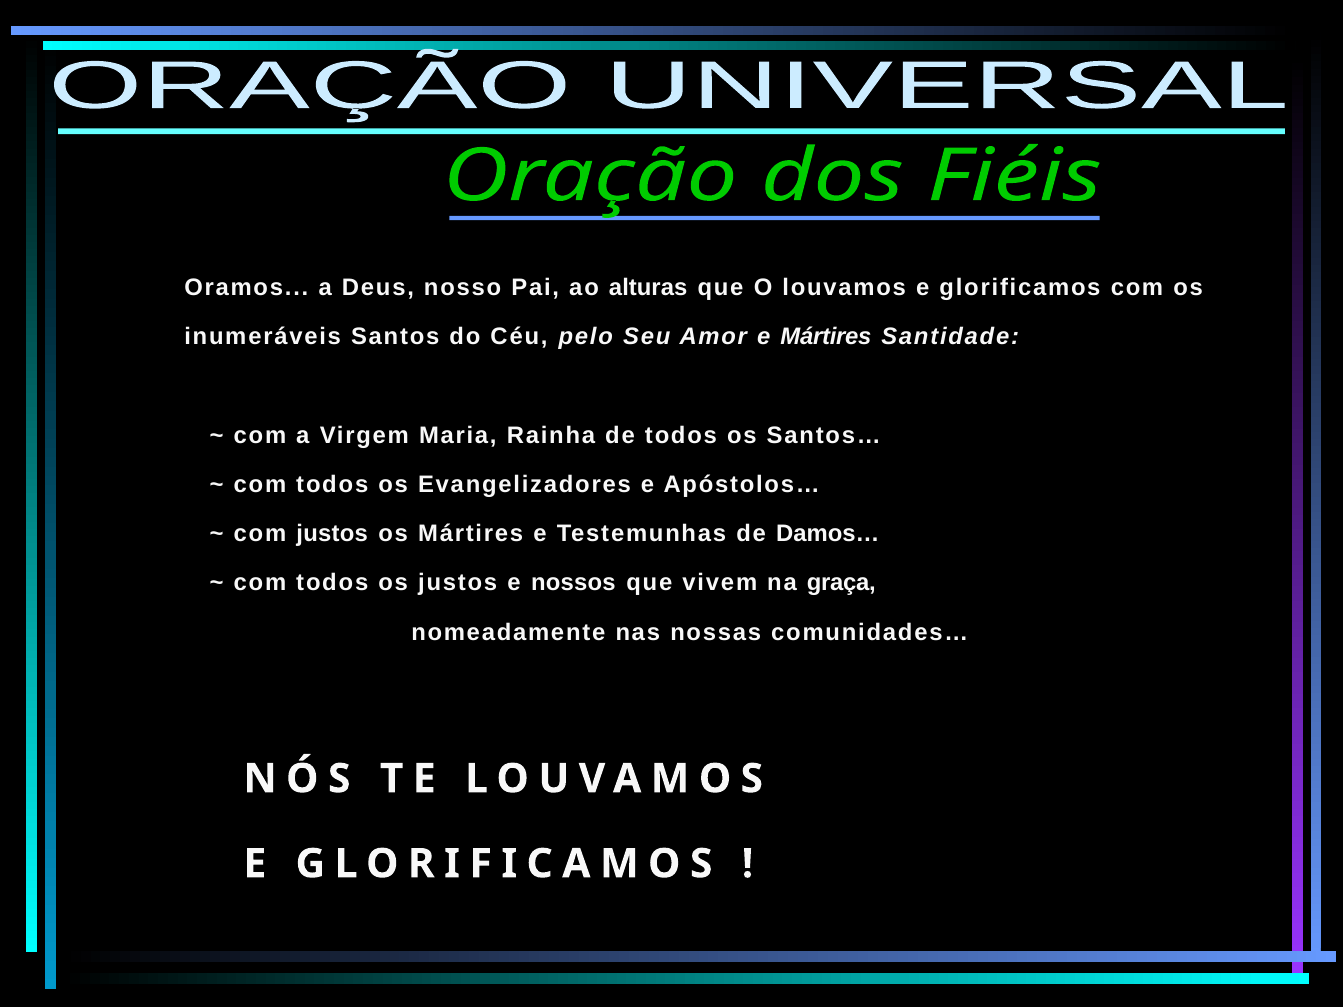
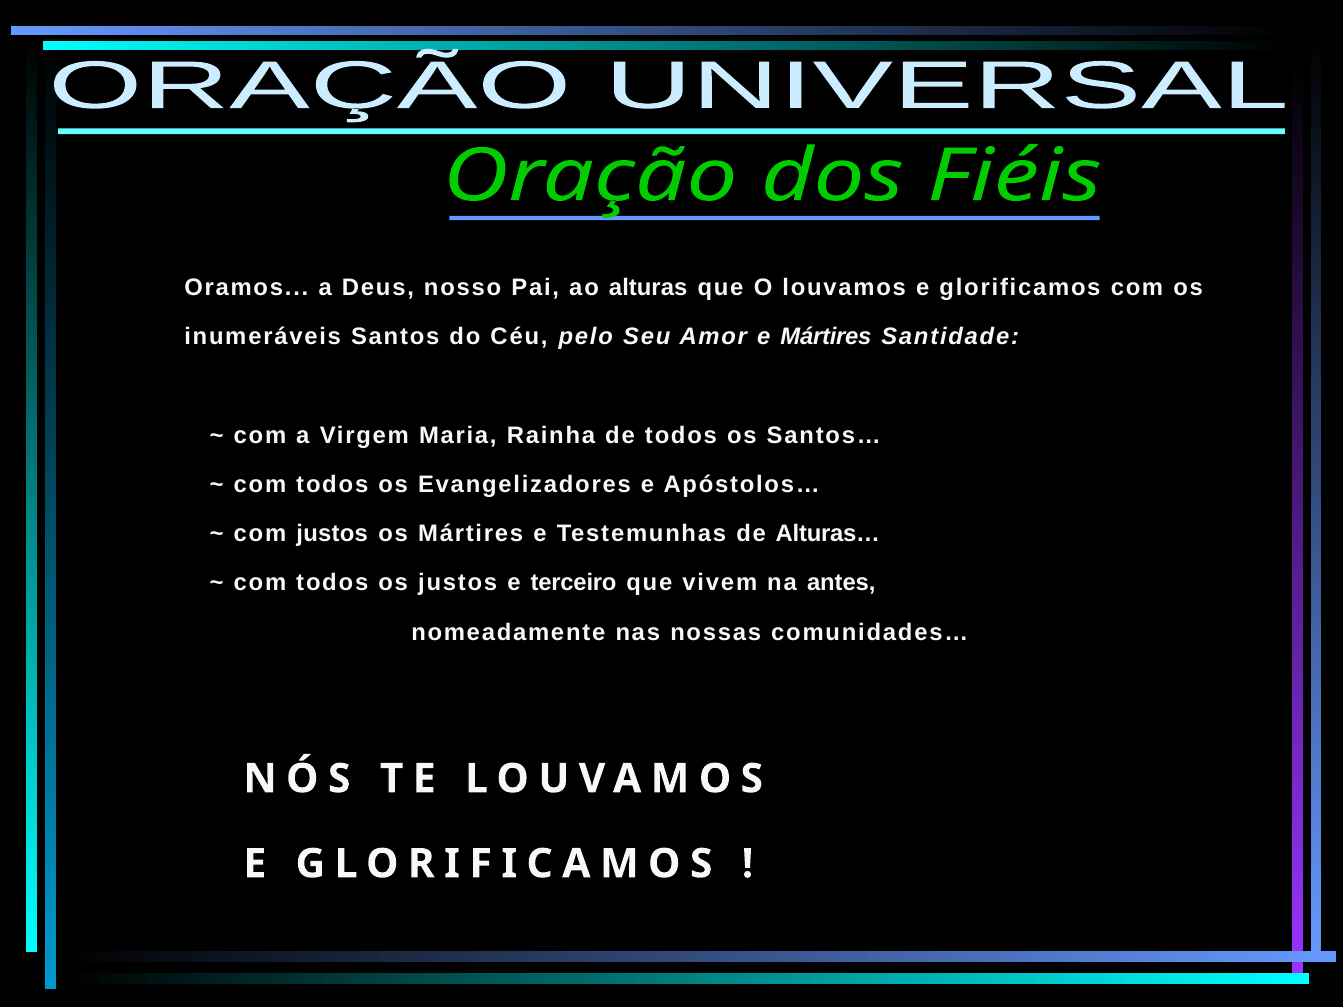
Damos…: Damos… -> Alturas… (828, 534)
nossos: nossos -> terceiro (574, 583)
graça: graça -> antes (841, 583)
